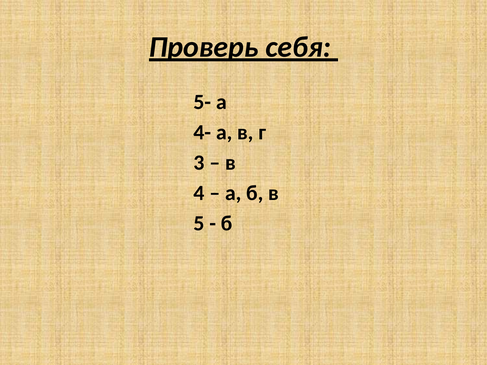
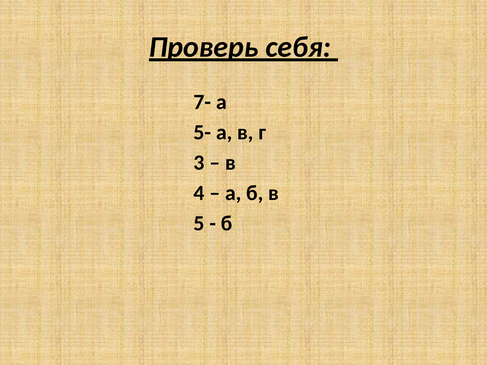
5-: 5- -> 7- (202, 102)
4-: 4- -> 5- (202, 132)
